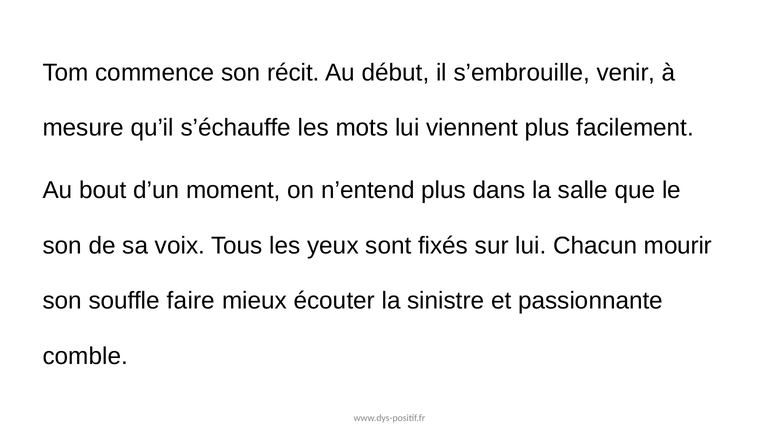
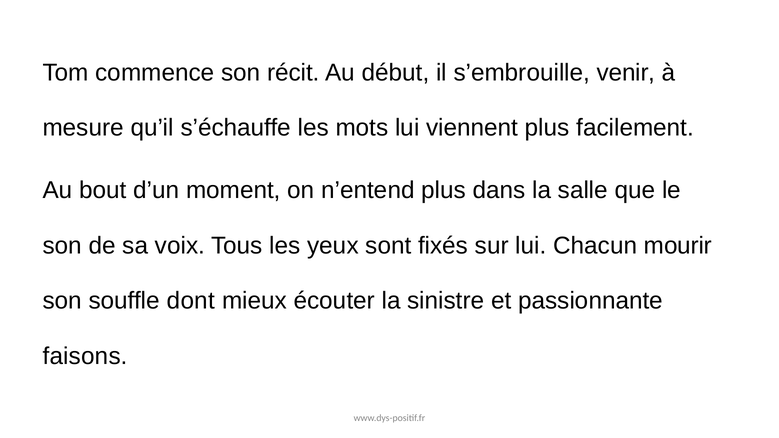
faire: faire -> dont (191, 301)
comble: comble -> faisons (85, 356)
